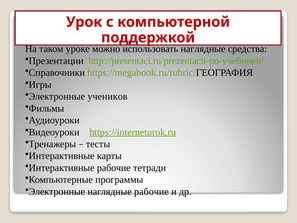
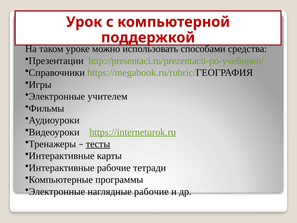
наглядные: наглядные -> способами (203, 49)
учеников: учеников -> учителем (108, 96)
тесты underline: none -> present (98, 144)
